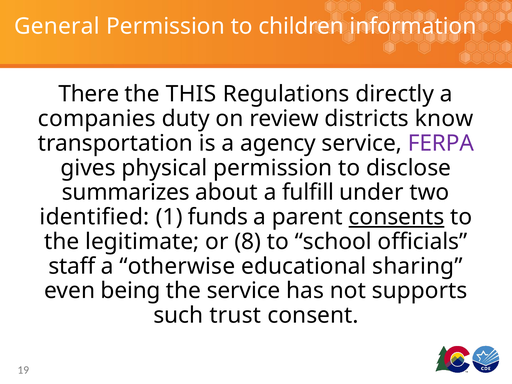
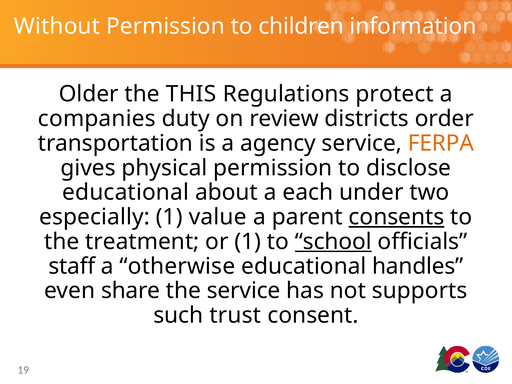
General: General -> Without (57, 26)
There: There -> Older (89, 94)
directly: directly -> protect (395, 94)
know: know -> order (444, 119)
FERPA colour: purple -> orange (441, 143)
summarizes: summarizes -> educational (126, 192)
fulfill: fulfill -> each (308, 192)
identified: identified -> especially (95, 217)
funds: funds -> value (218, 217)
legitimate: legitimate -> treatment (142, 242)
or 8: 8 -> 1 (248, 242)
school underline: none -> present (333, 242)
sharing: sharing -> handles (418, 266)
being: being -> share (131, 291)
